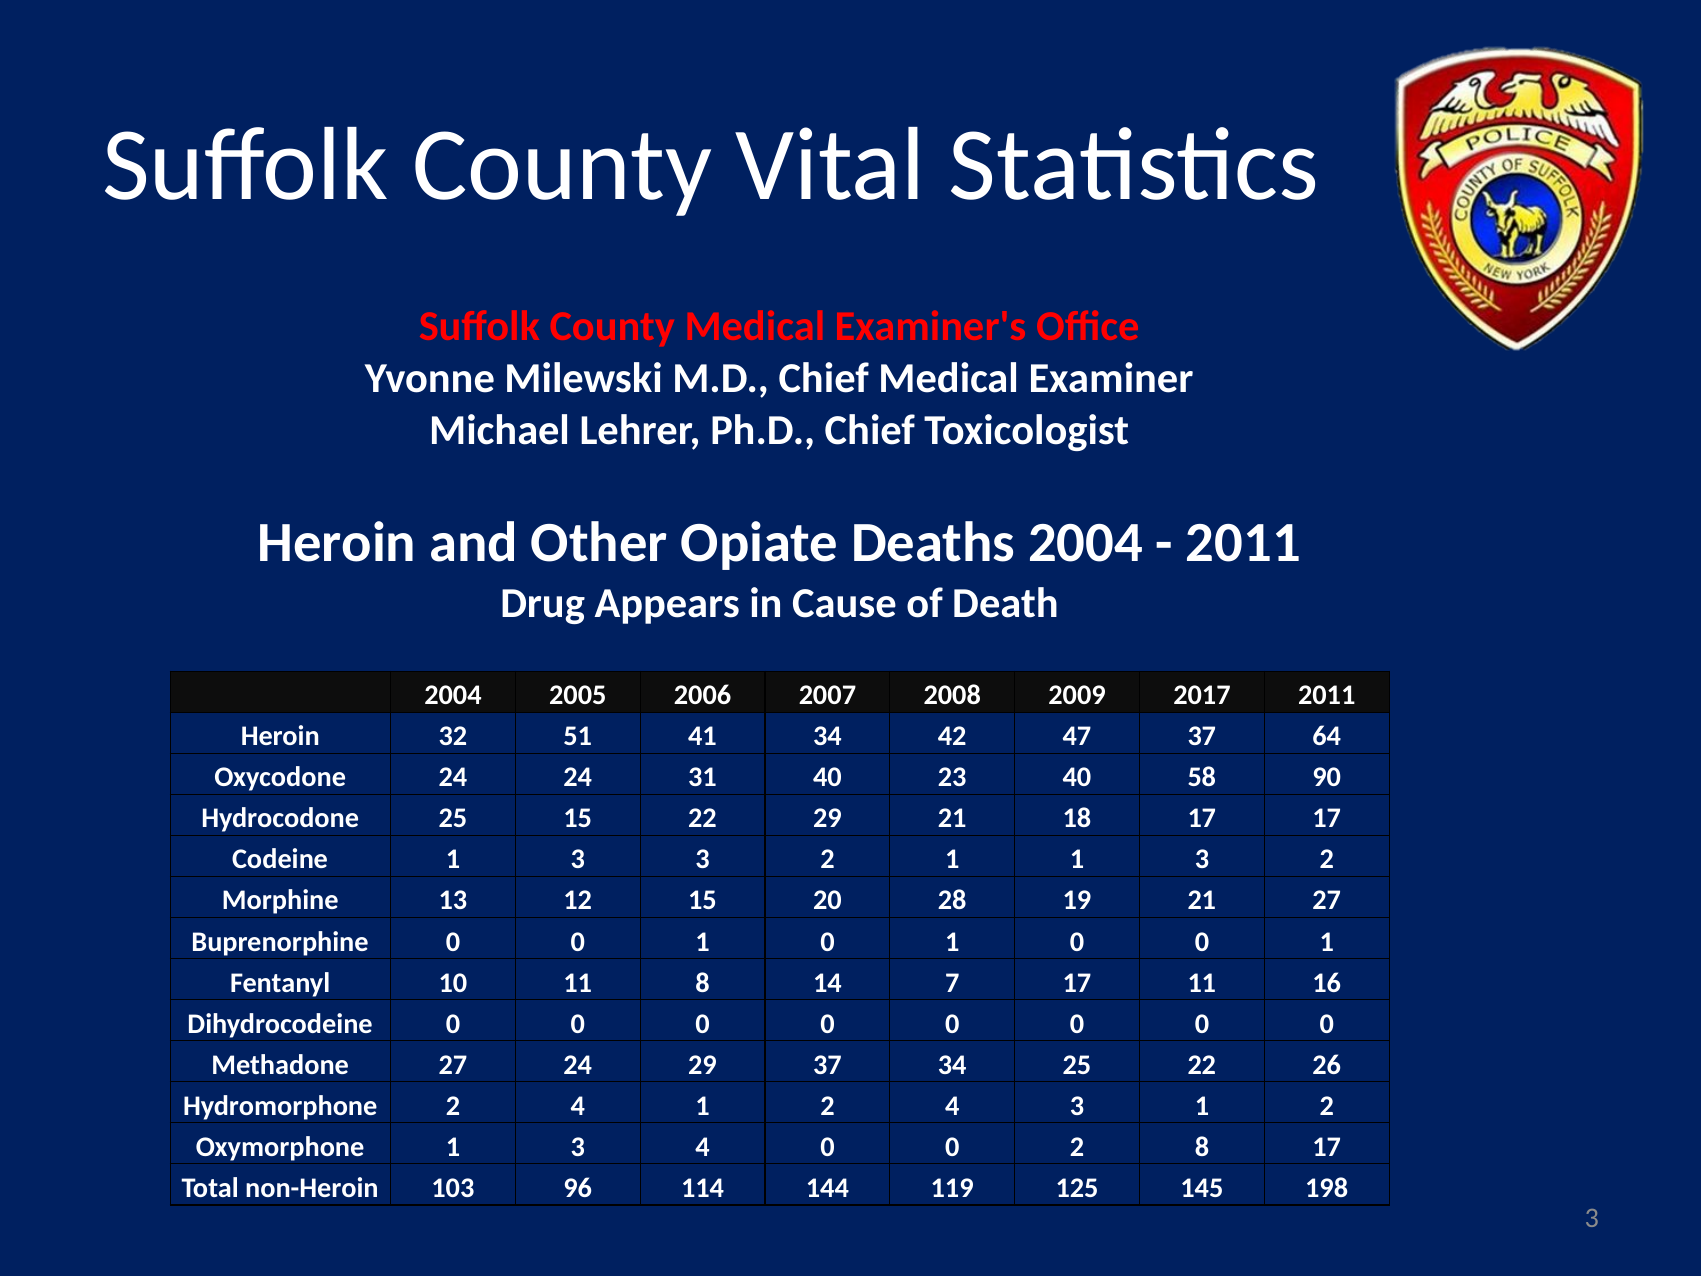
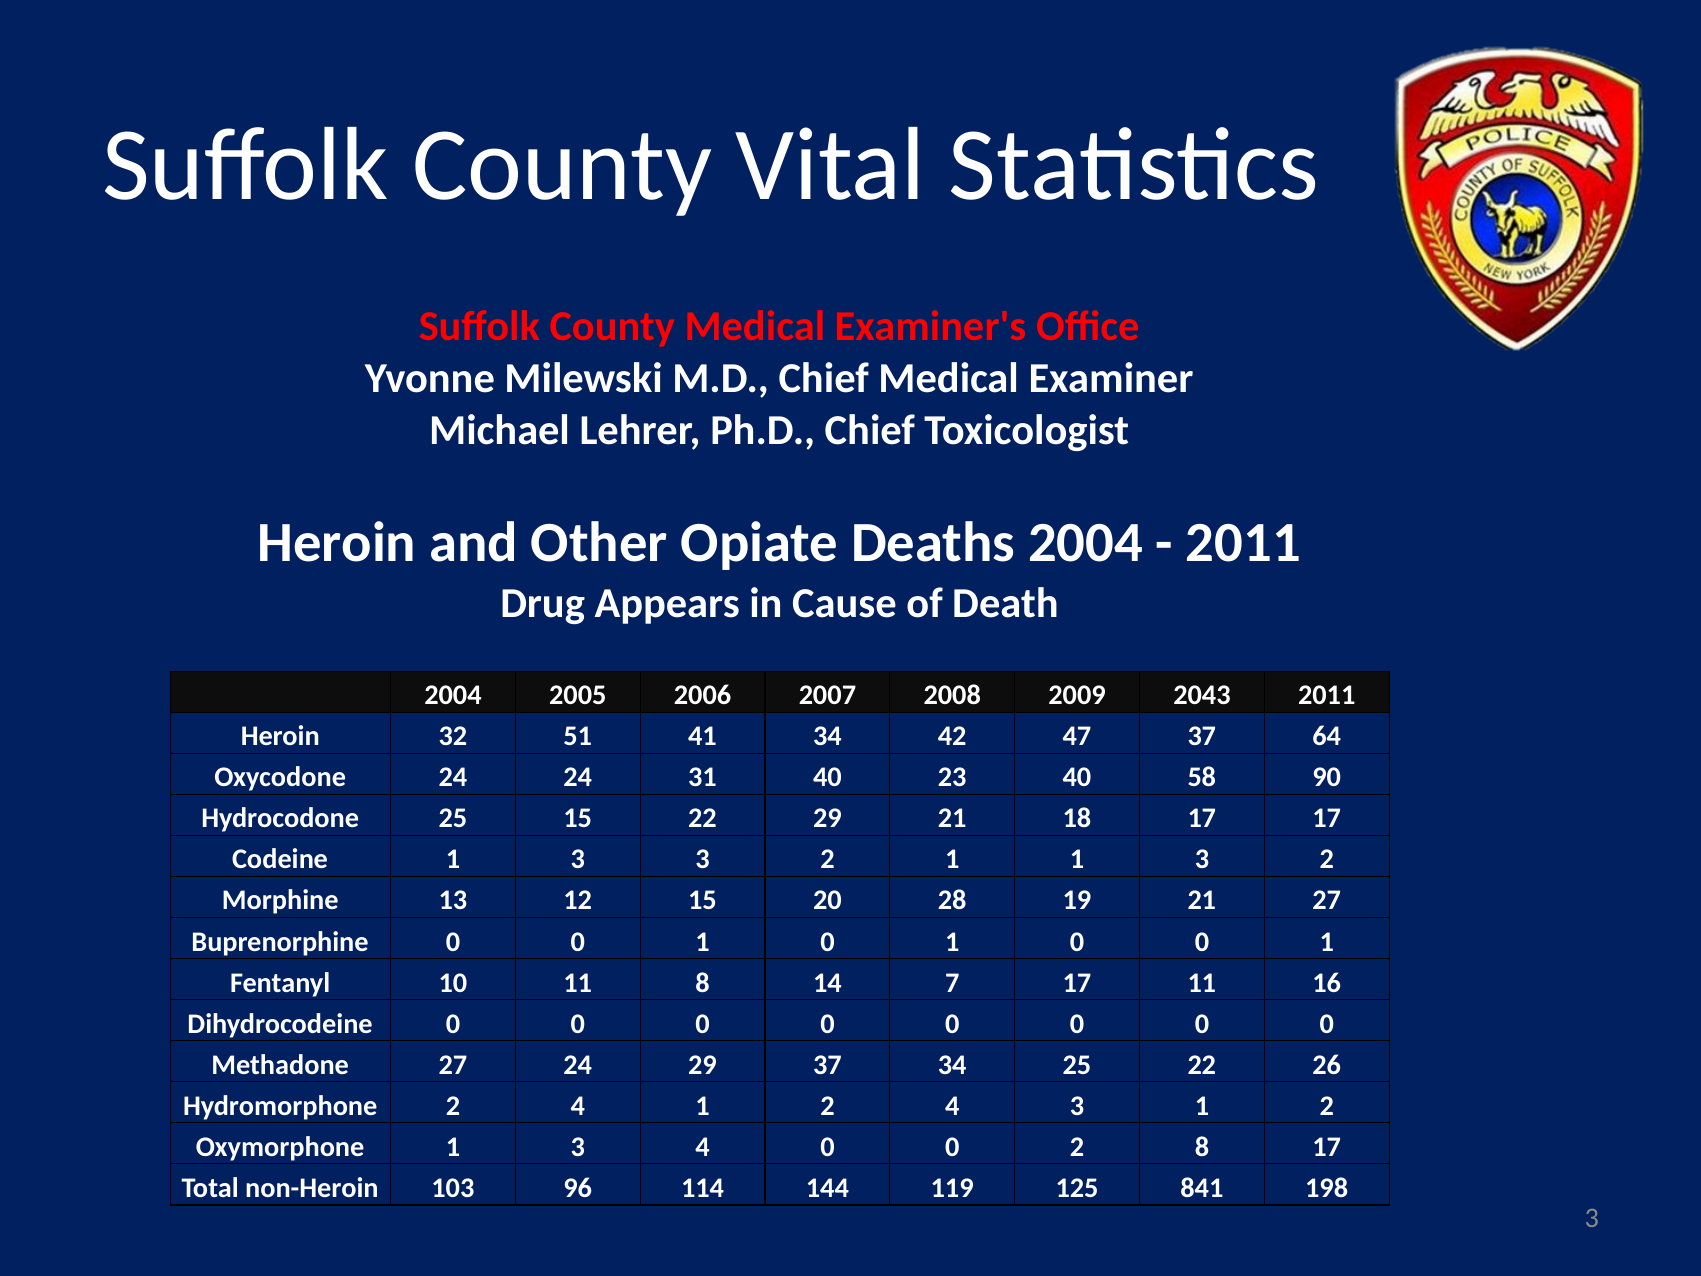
2017: 2017 -> 2043 (1202, 695)
145: 145 -> 841 (1202, 1188)
